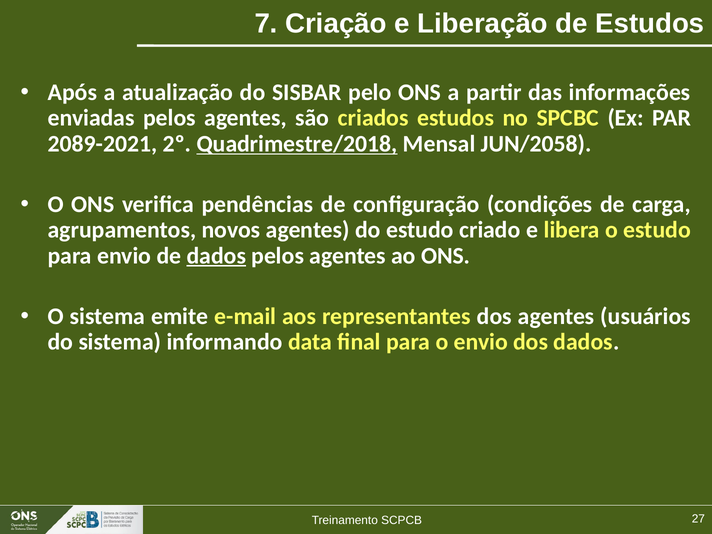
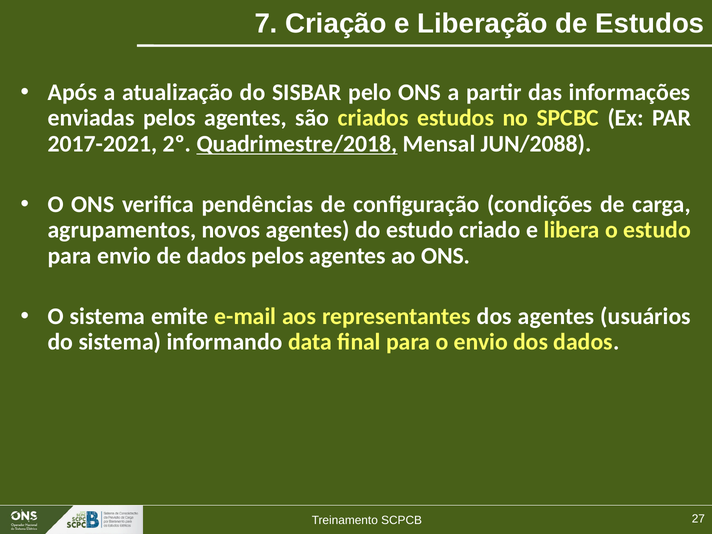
2089-2021: 2089-2021 -> 2017-2021 (102, 144)
JUN/2058: JUN/2058 -> JUN/2088 (536, 144)
dados underline: present -> none (216, 256)
